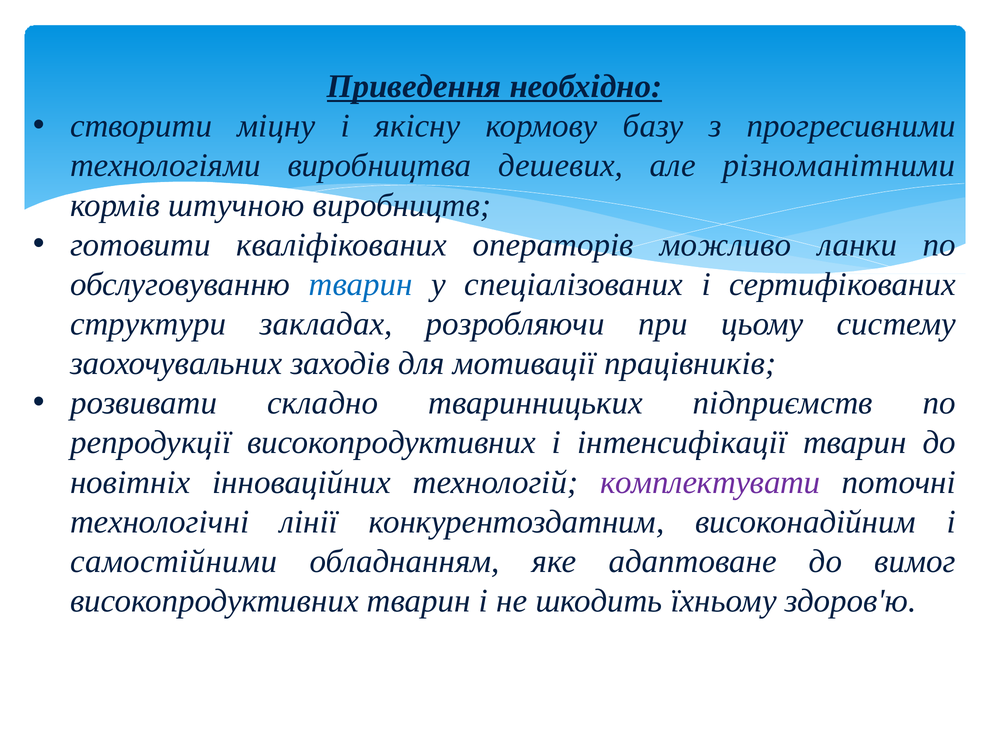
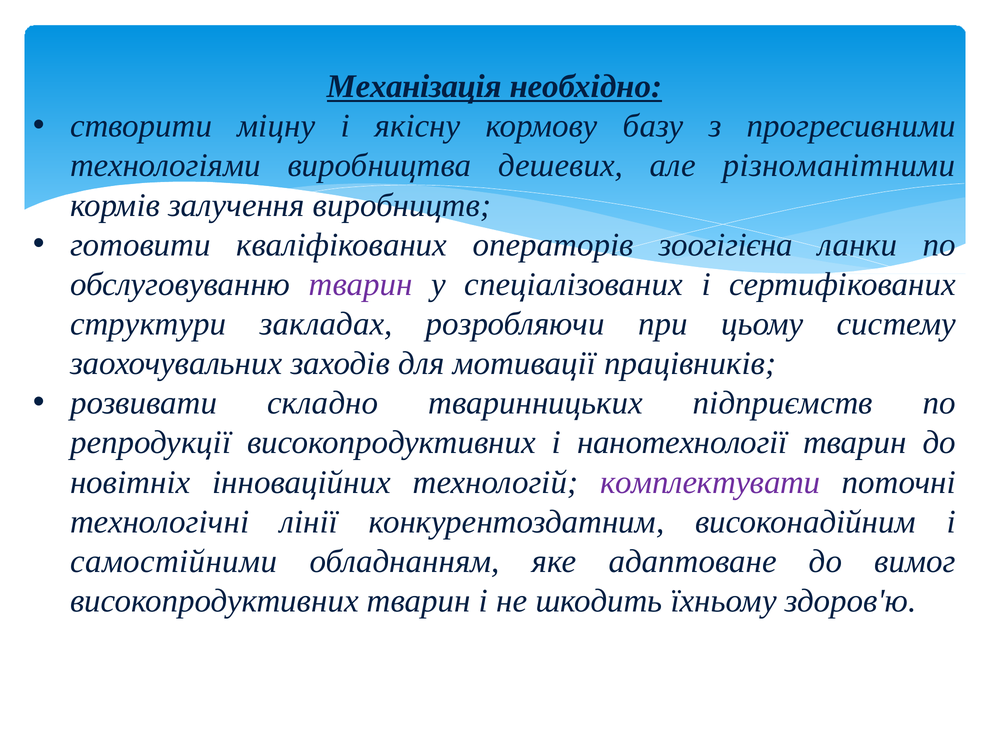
Приведення: Приведення -> Механізація (414, 86)
штучною: штучною -> залучення (236, 205)
можливо: можливо -> зоогігієна (726, 245)
тварин colour: blue -> purple (361, 284)
інтенсифікації: інтенсифікації -> нанотехнології (682, 442)
